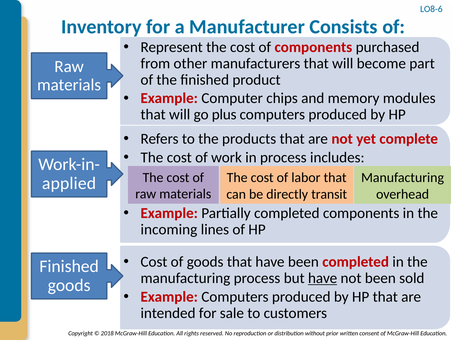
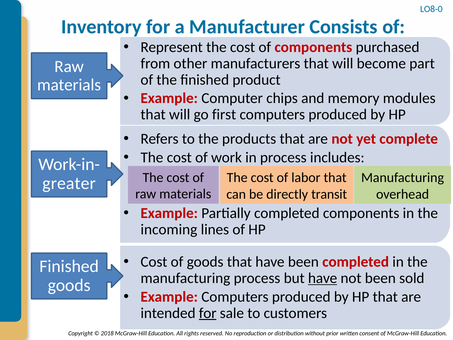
LO8-6: LO8-6 -> LO8-0 (431, 9)
plus: plus -> first (224, 115)
applied: applied -> greater (69, 183)
for underline: none -> present (208, 313)
